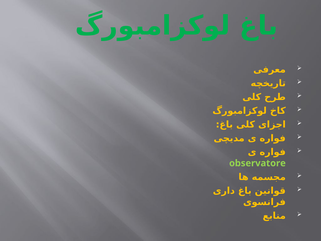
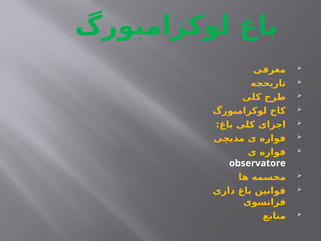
observatore colour: light green -> white (257, 163)
